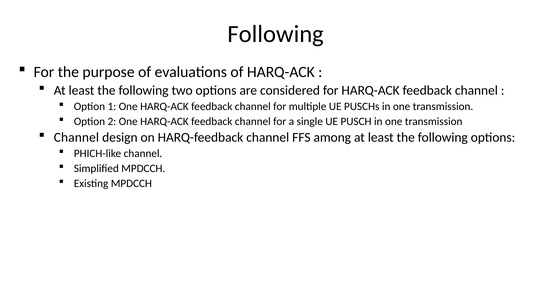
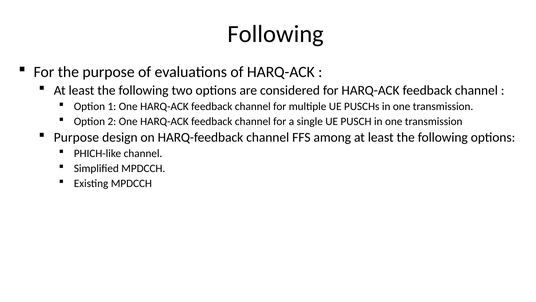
Channel: Channel -> Purpose (76, 137)
